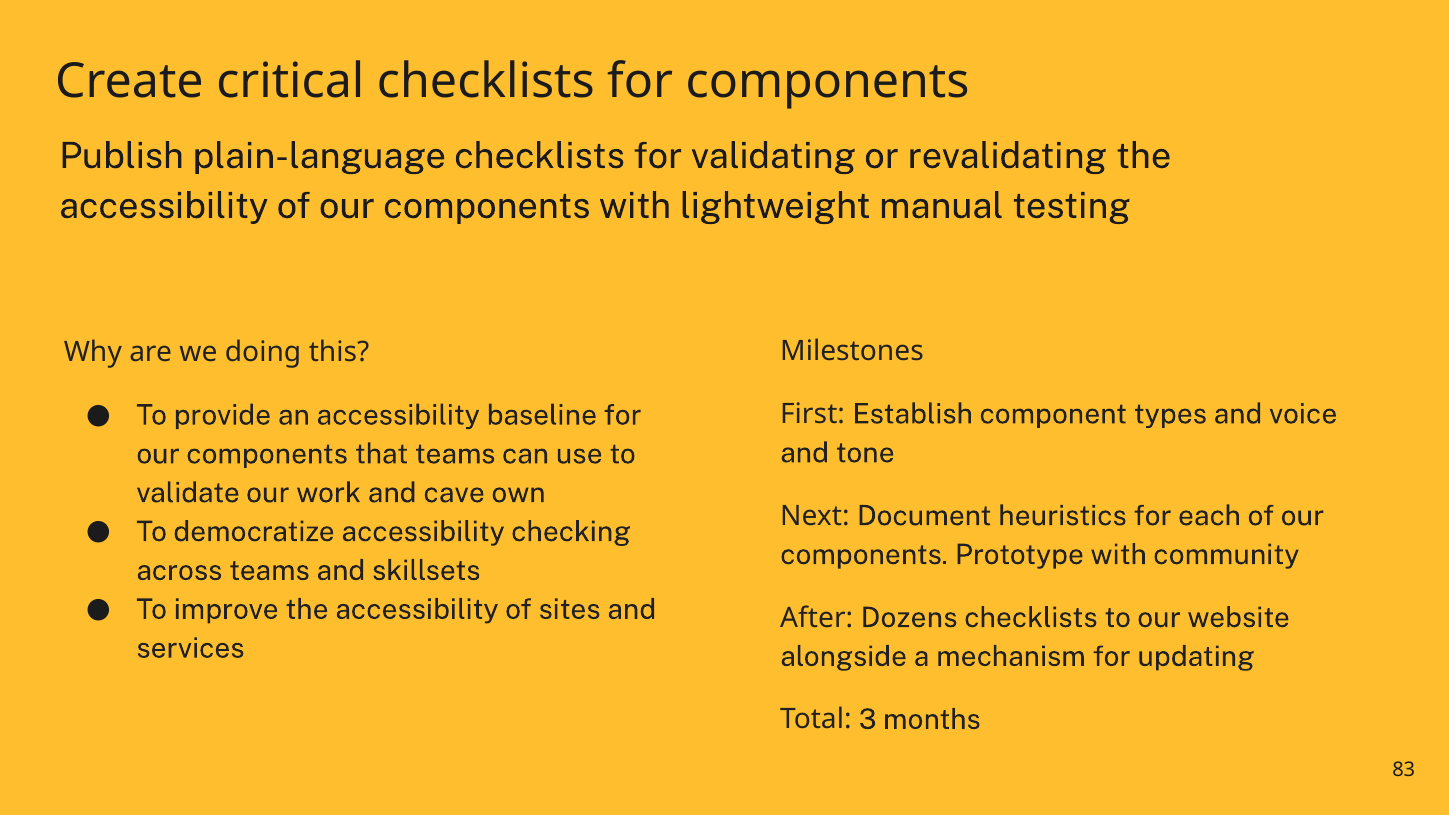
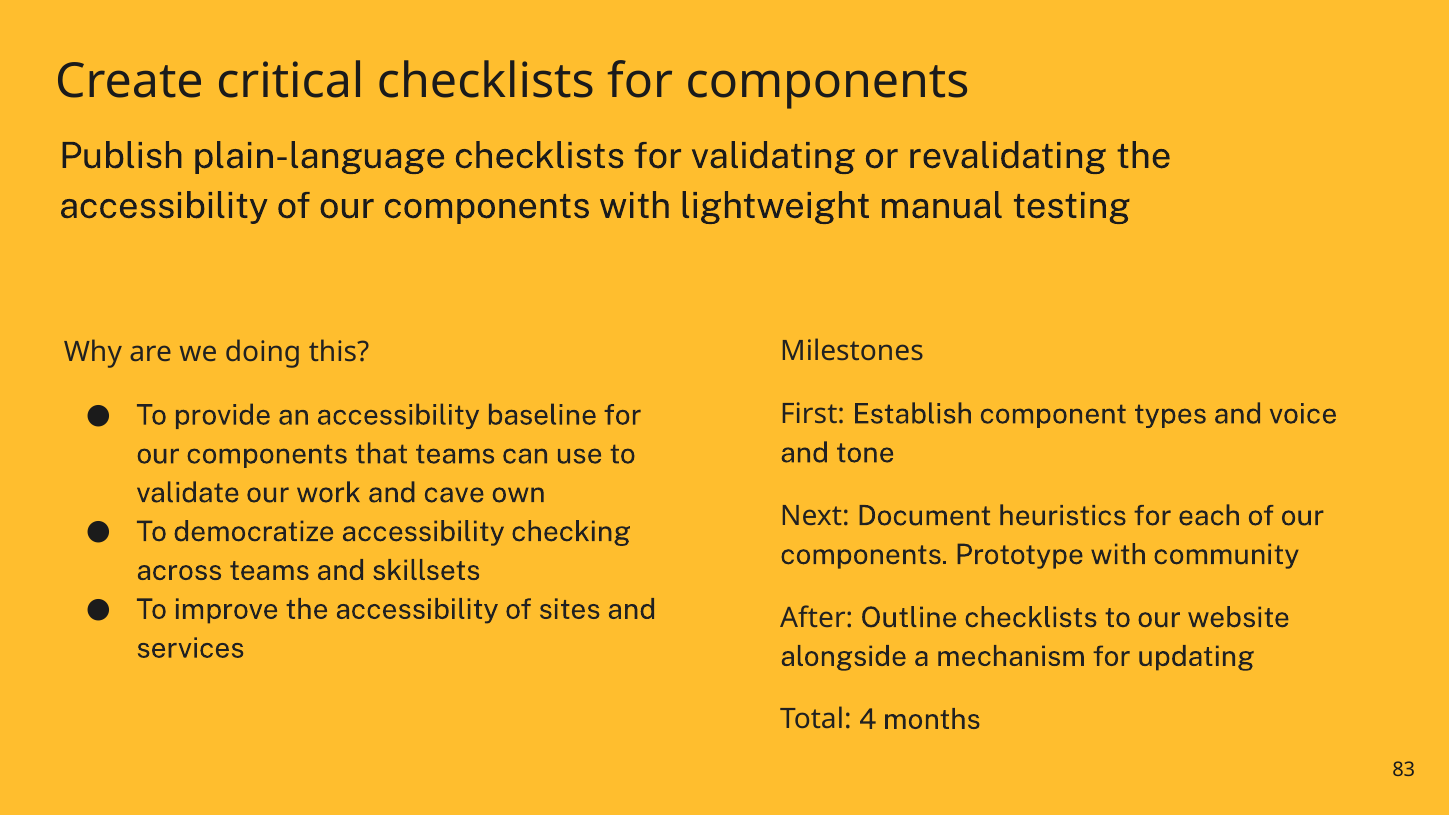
Dozens: Dozens -> Outline (909, 618)
3: 3 -> 4 (868, 720)
